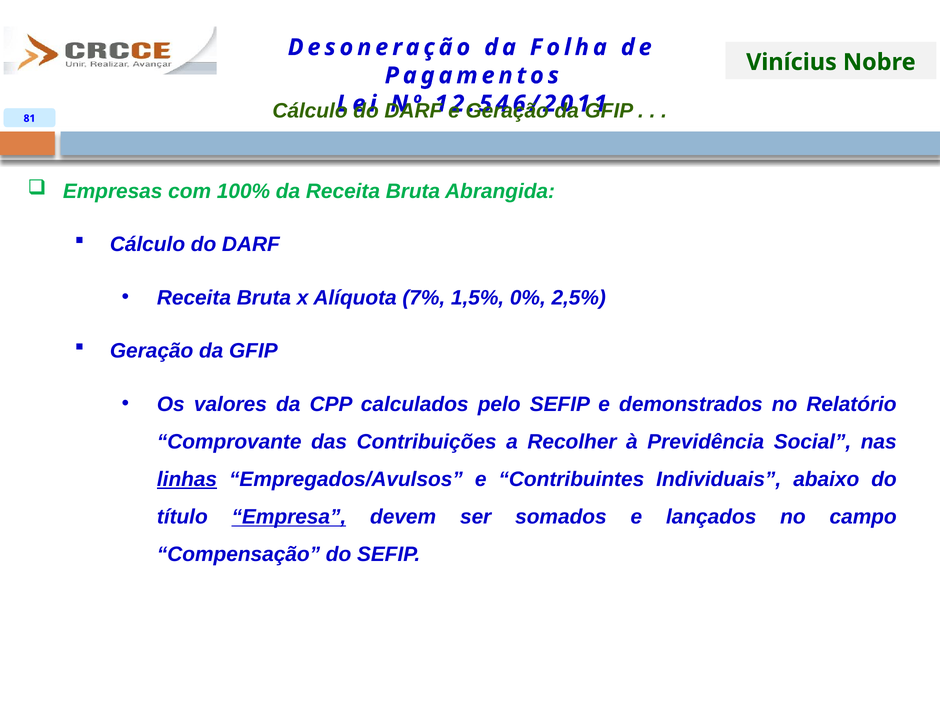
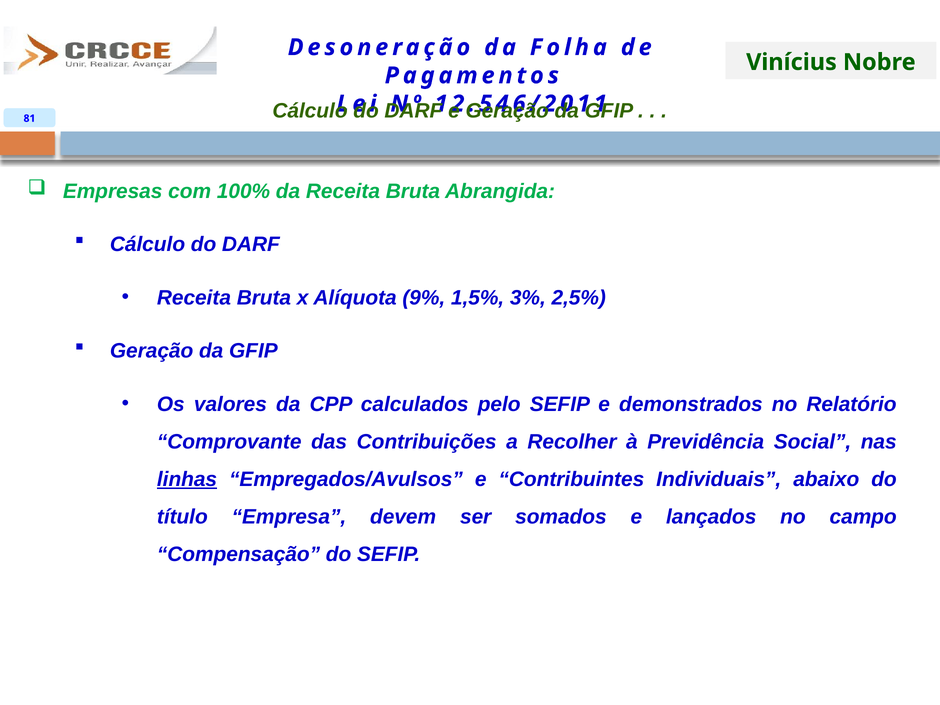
7%: 7% -> 9% (424, 298)
0%: 0% -> 3% (528, 298)
Empresa underline: present -> none (289, 517)
